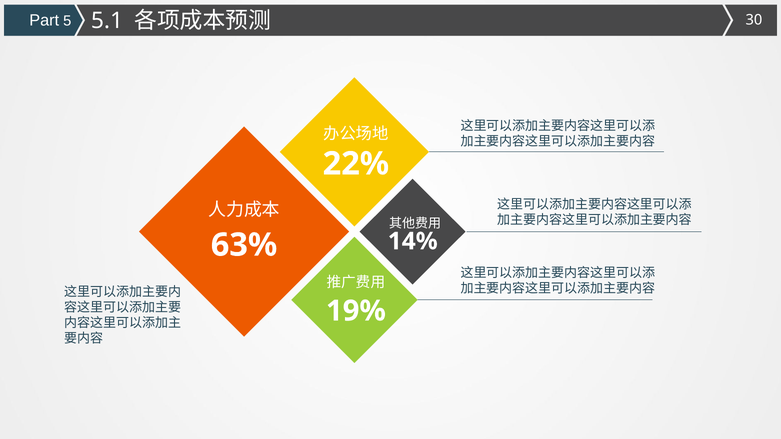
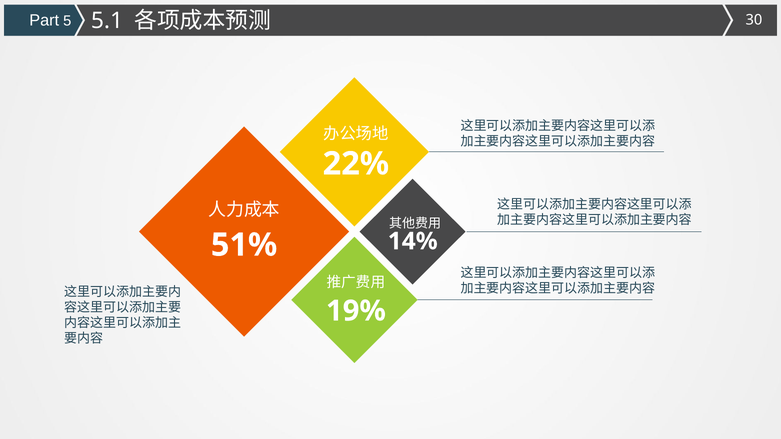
63%: 63% -> 51% (244, 245)
